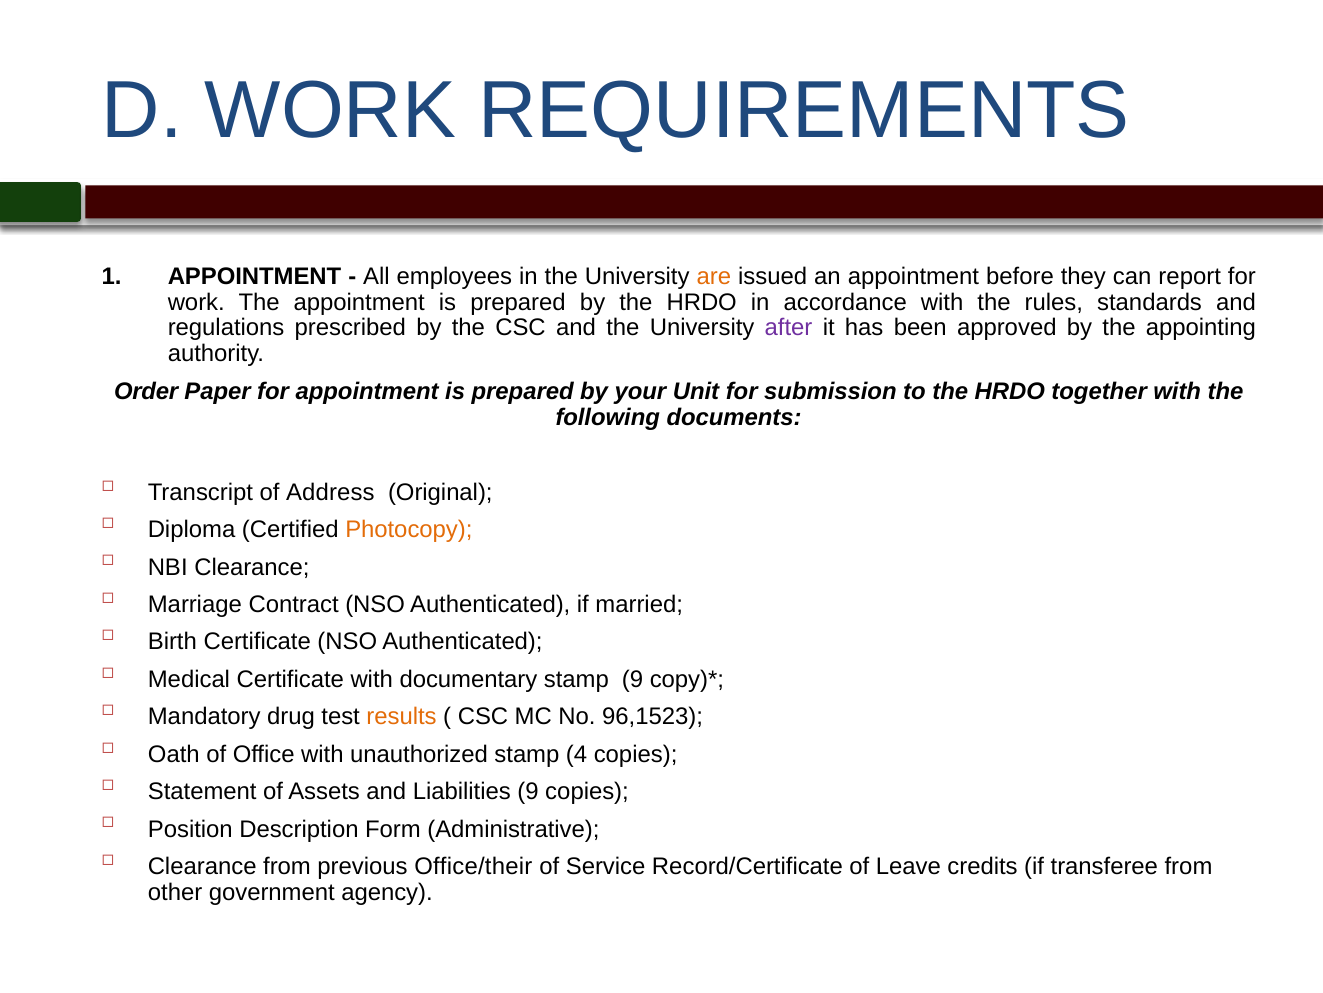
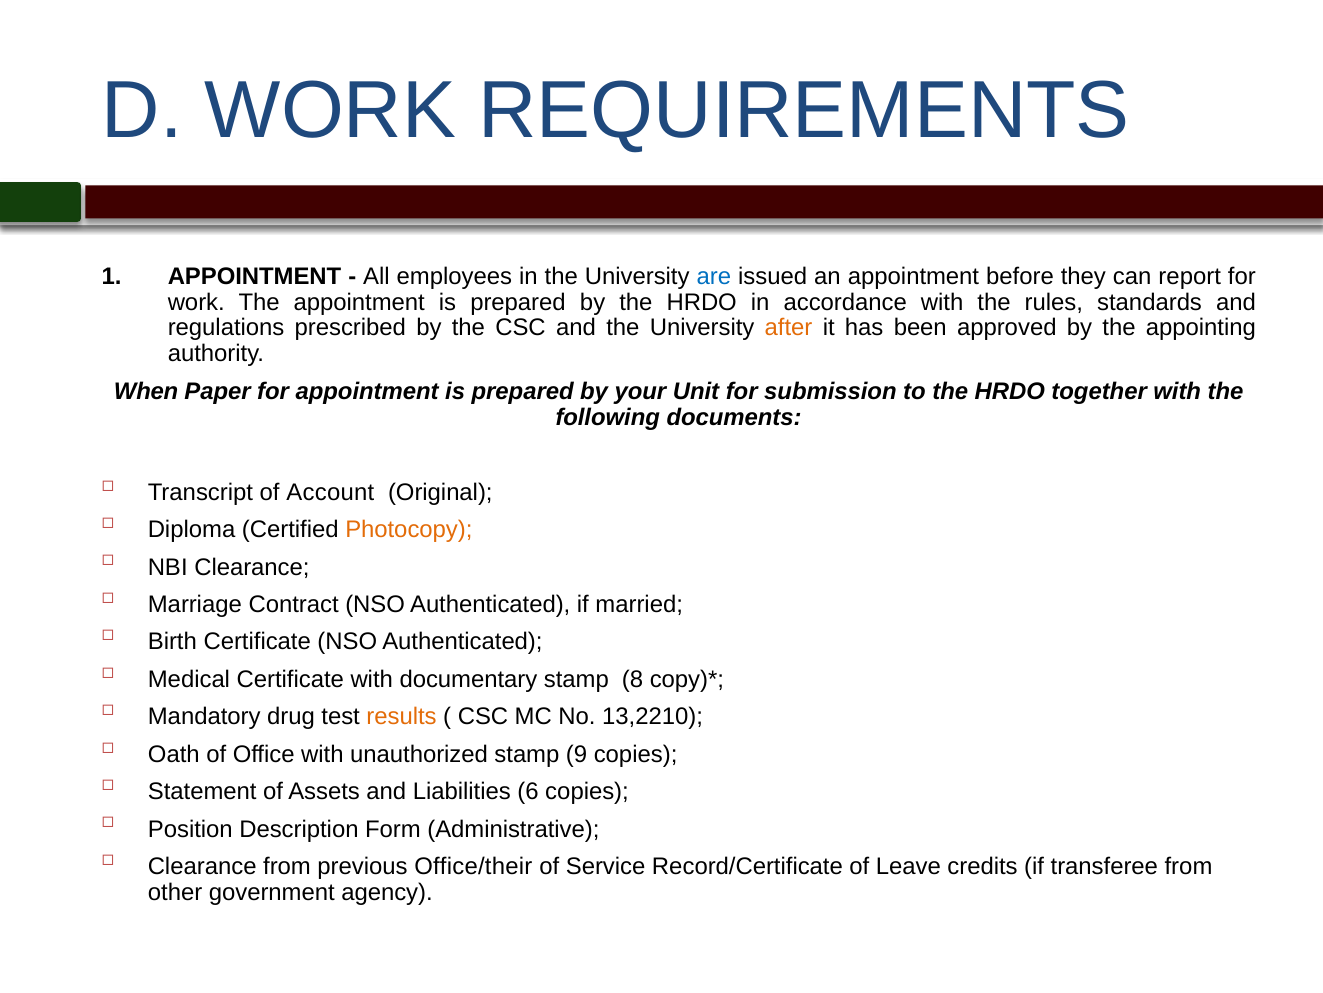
are colour: orange -> blue (714, 276)
after colour: purple -> orange (789, 328)
Order: Order -> When (146, 391)
Address: Address -> Account (330, 492)
stamp 9: 9 -> 8 (633, 679)
96,1523: 96,1523 -> 13,2210 (653, 716)
4: 4 -> 9 (577, 754)
Liabilities 9: 9 -> 6 (528, 791)
